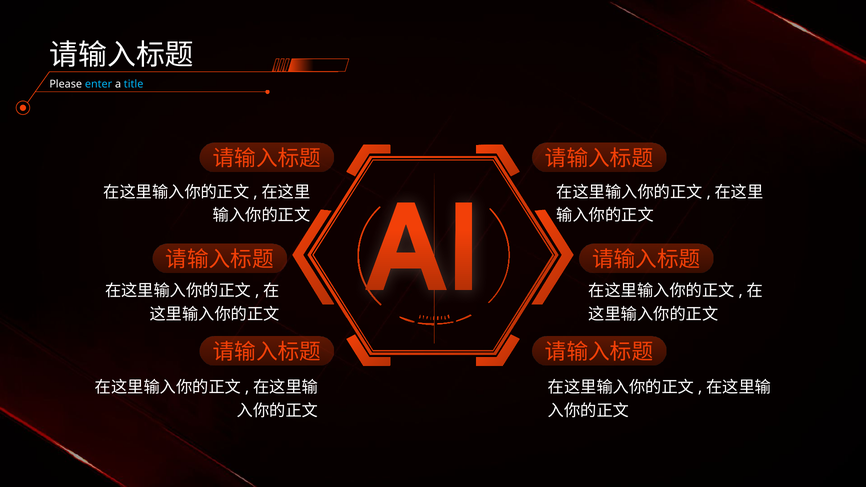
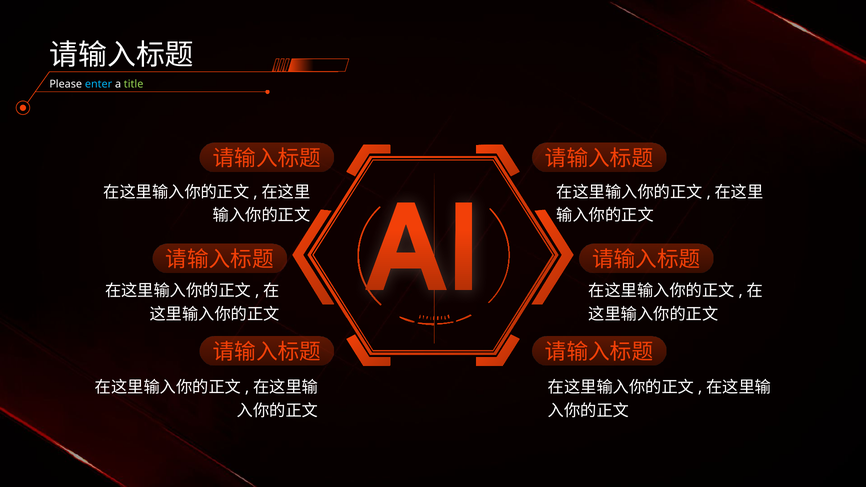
title colour: light blue -> light green (134, 84)
